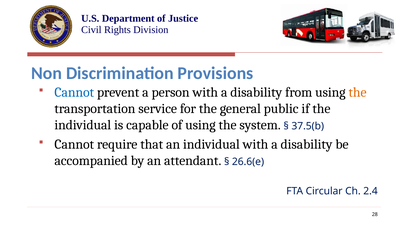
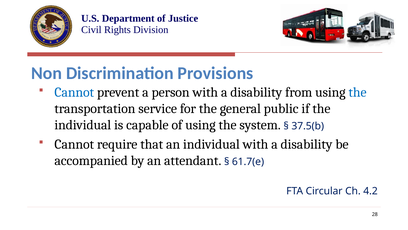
the colour: orange -> blue (358, 92)
26.6(e: 26.6(e -> 61.7(e (248, 161)
2.4: 2.4 -> 4.2 (371, 191)
